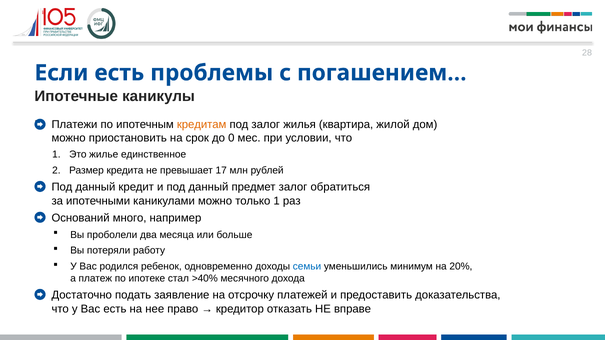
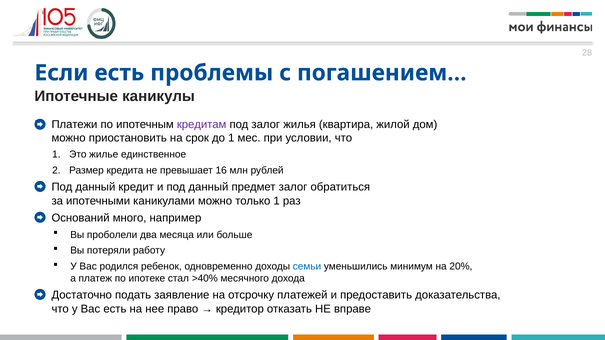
кредитам colour: orange -> purple (202, 125)
до 0: 0 -> 1 (231, 138)
17: 17 -> 16 (221, 171)
